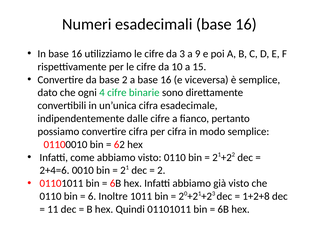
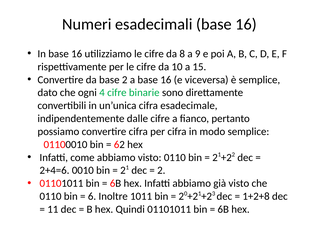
da 3: 3 -> 8 (182, 54)
